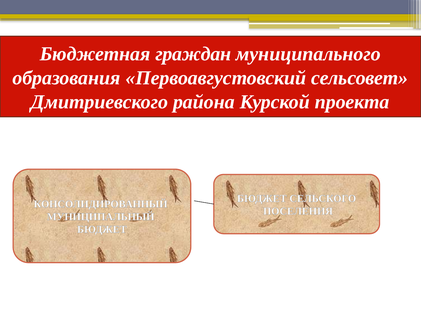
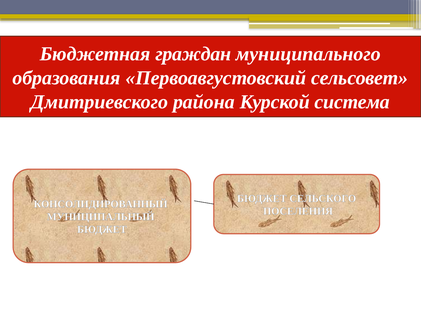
проекта: проекта -> система (352, 102)
